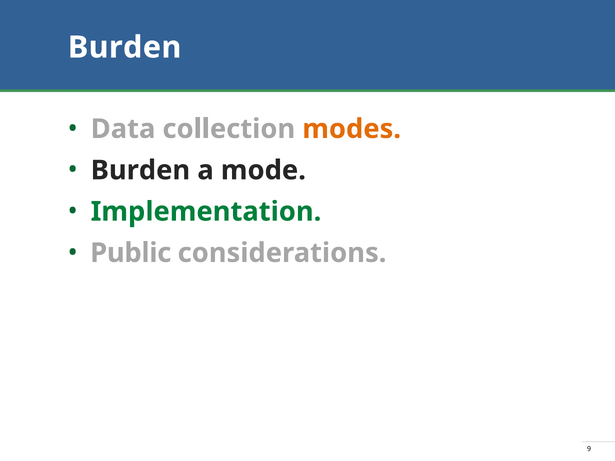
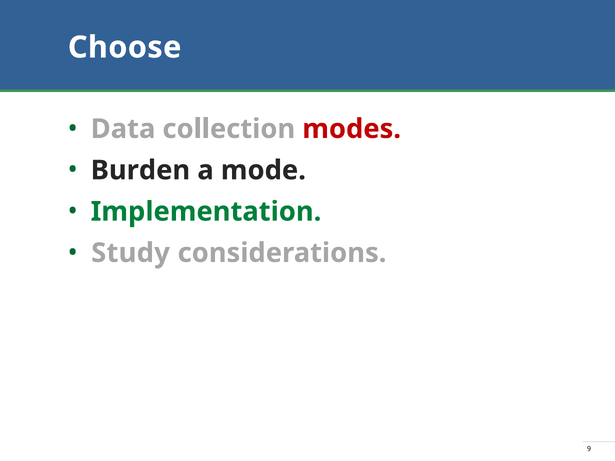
Burden: Burden -> Choose (125, 47)
modes colour: orange -> red (352, 129)
Public: Public -> Study (130, 253)
